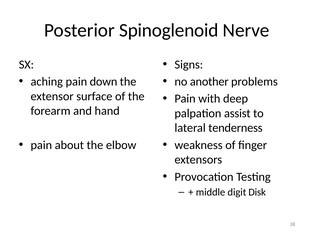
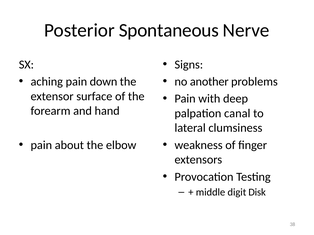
Spinoglenoid: Spinoglenoid -> Spontaneous (169, 30)
assist: assist -> canal (237, 114)
tenderness: tenderness -> clumsiness (235, 128)
